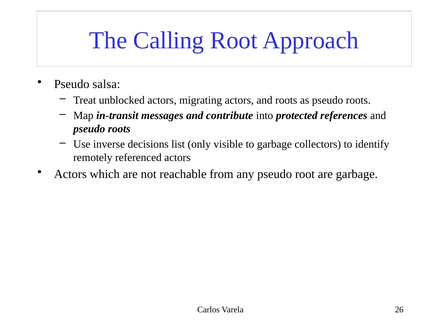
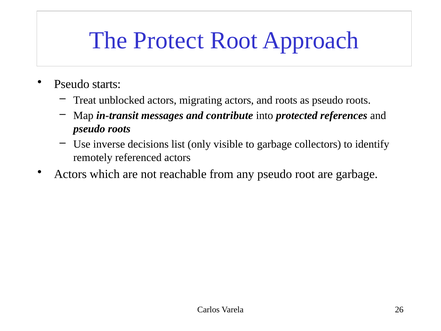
Calling: Calling -> Protect (169, 40)
salsa: salsa -> starts (107, 84)
